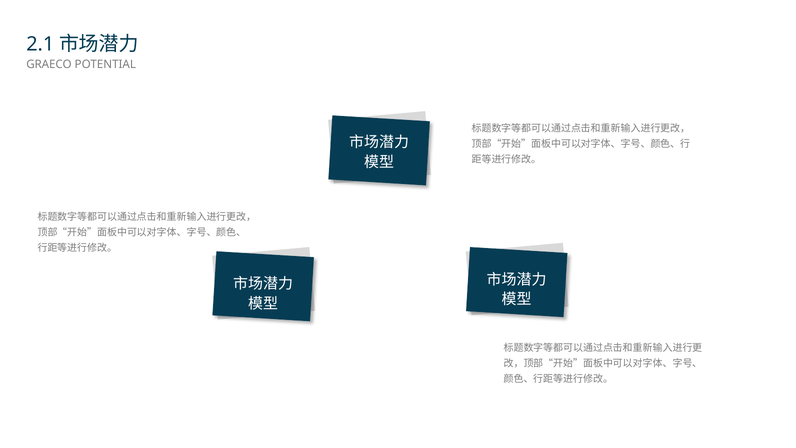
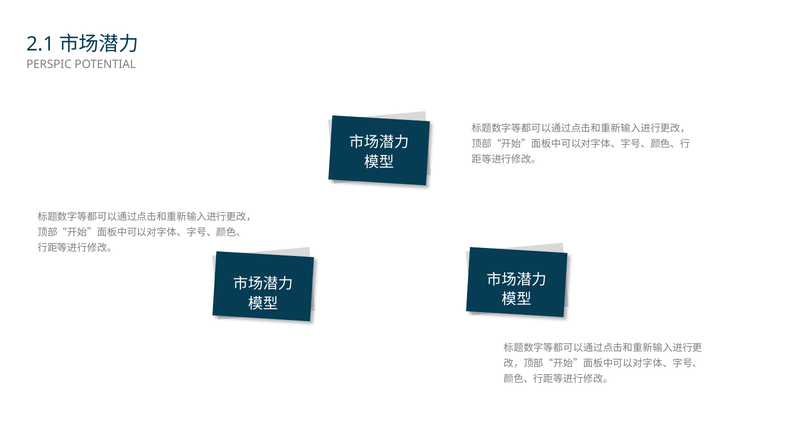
GRAECO: GRAECO -> PERSPIC (49, 65)
